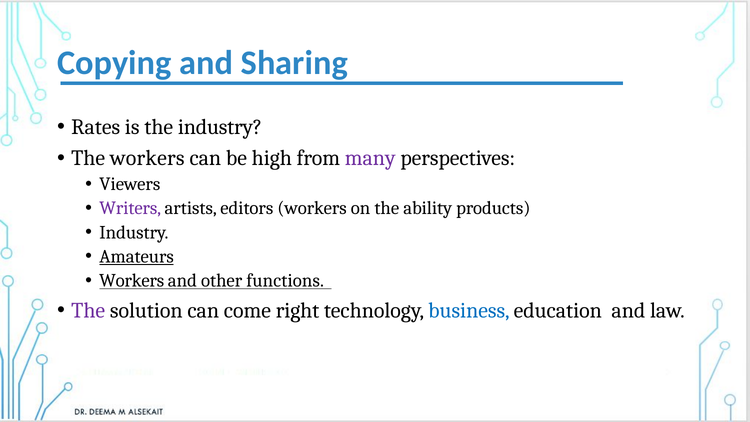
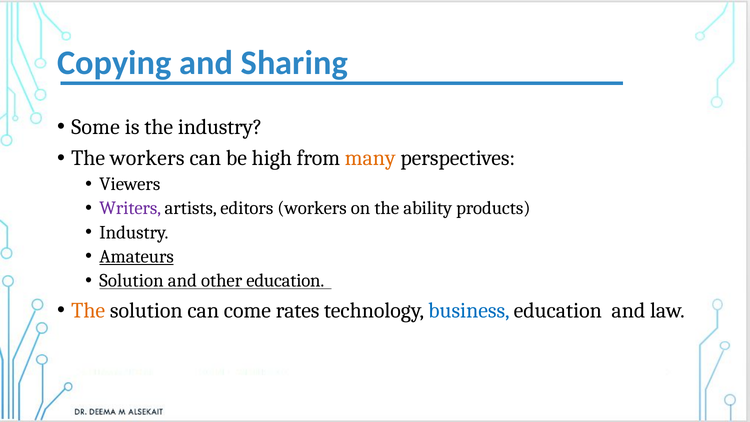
Rates: Rates -> Some (96, 127)
many colour: purple -> orange (370, 158)
Workers: Workers -> Solution (132, 281)
other functions: functions -> education (285, 281)
The colour: purple -> orange (88, 310)
right: right -> rates (298, 310)
